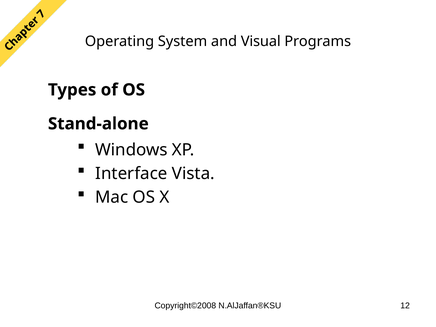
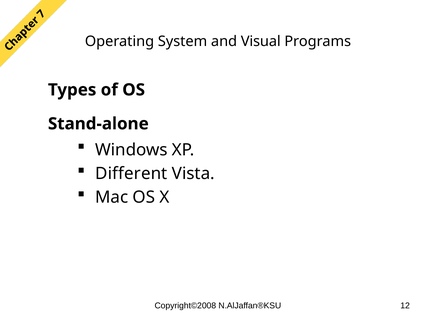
Interface: Interface -> Different (131, 174)
